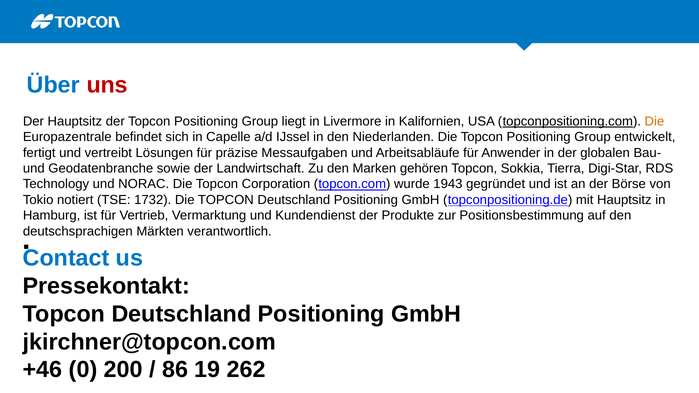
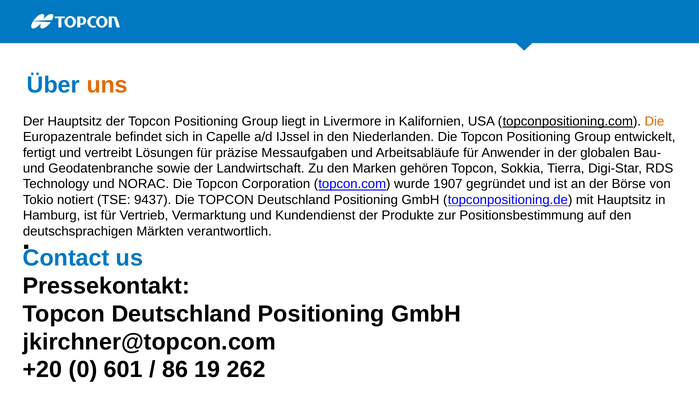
uns colour: red -> orange (107, 85)
1943: 1943 -> 1907 (448, 184)
1732: 1732 -> 9437 (153, 200)
+46: +46 -> +20 (43, 370)
200: 200 -> 601 (123, 370)
